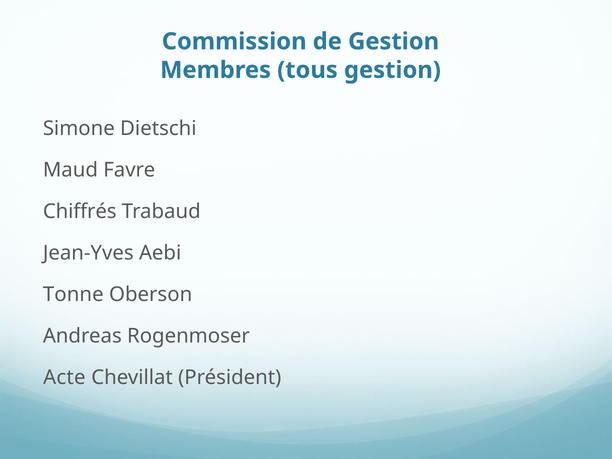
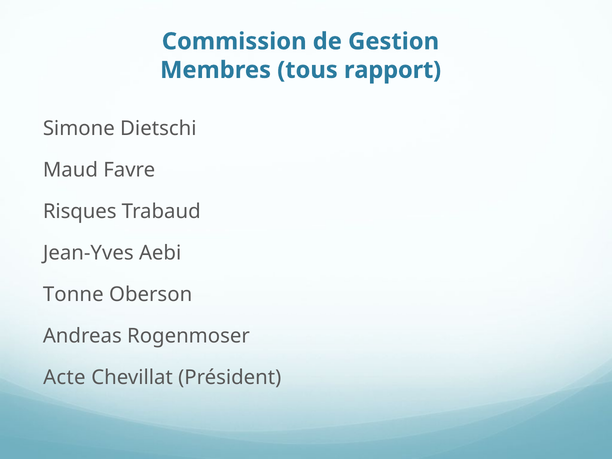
tous gestion: gestion -> rapport (393, 70)
Chiffrés: Chiffrés -> Risques (80, 212)
